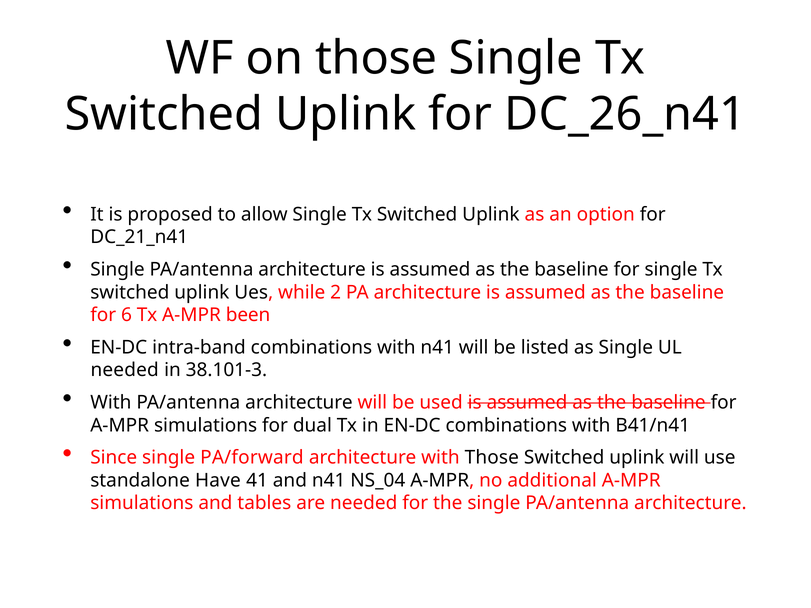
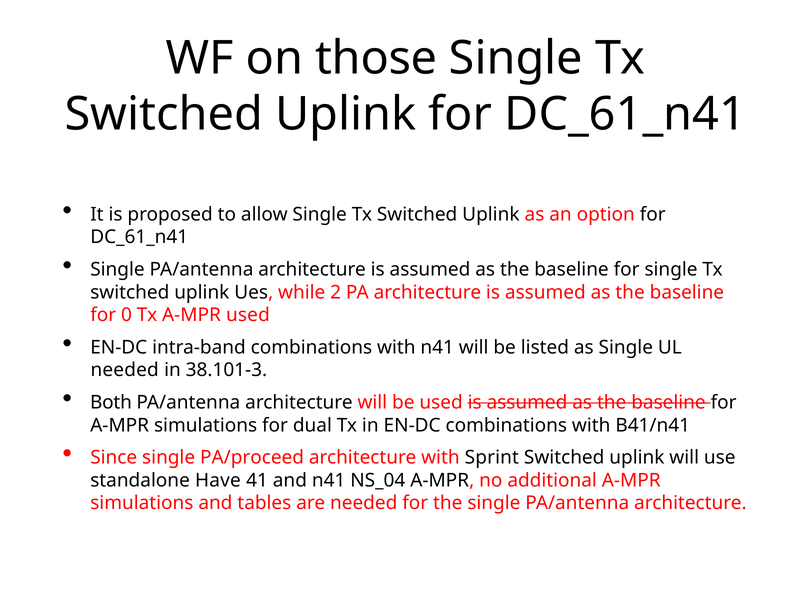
Uplink for DC_26_n41: DC_26_n41 -> DC_61_n41 (625, 115)
DC_21_n41: DC_21_n41 -> DC_61_n41 (139, 237)
6: 6 -> 0 (127, 315)
A-MPR been: been -> used (248, 315)
With: With -> Both (111, 403)
PA/forward: PA/forward -> PA/proceed (252, 458)
with Those: Those -> Sprint (492, 458)
